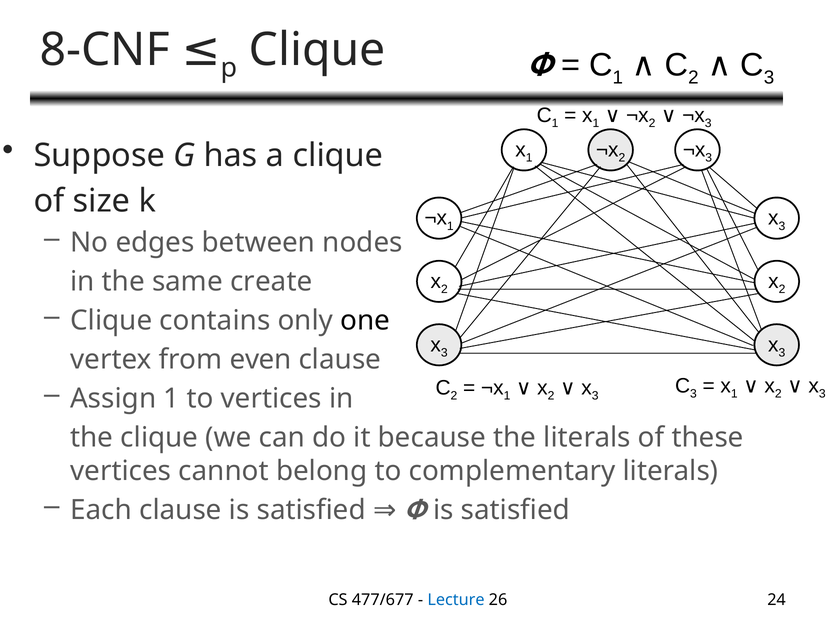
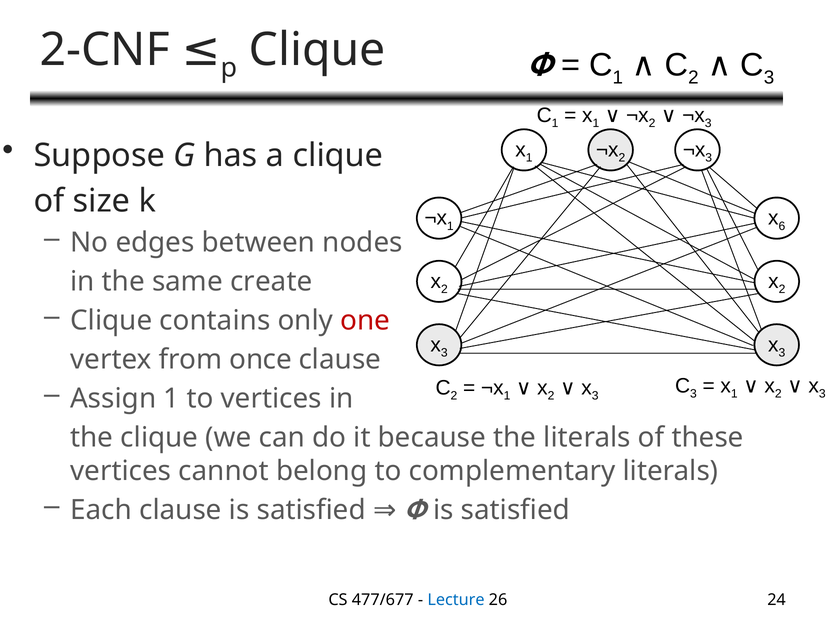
8-CNF: 8-CNF -> 2-CNF (105, 50)
3: 3 -> 6 (782, 226)
one colour: black -> red (365, 320)
even: even -> once (261, 359)
